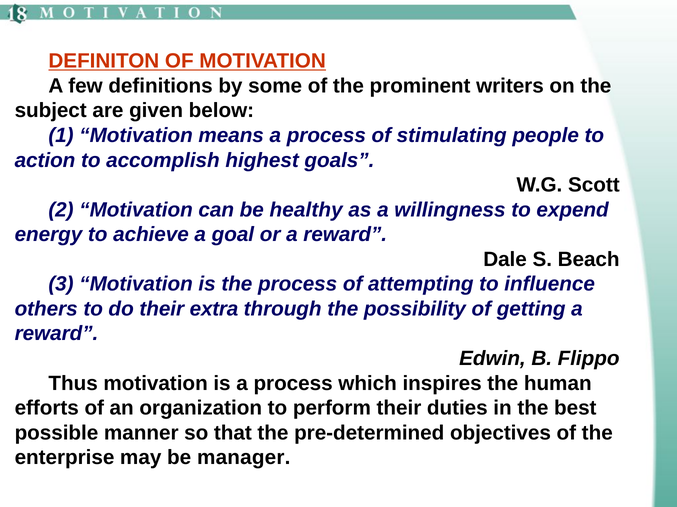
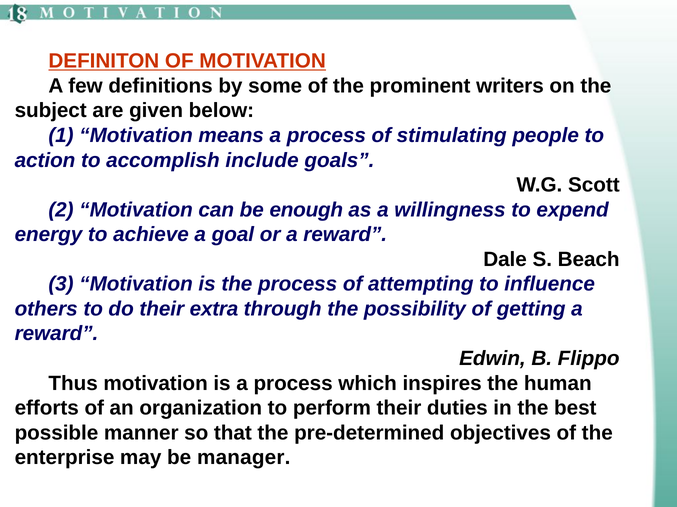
highest: highest -> include (262, 160)
healthy: healthy -> enough (306, 210)
